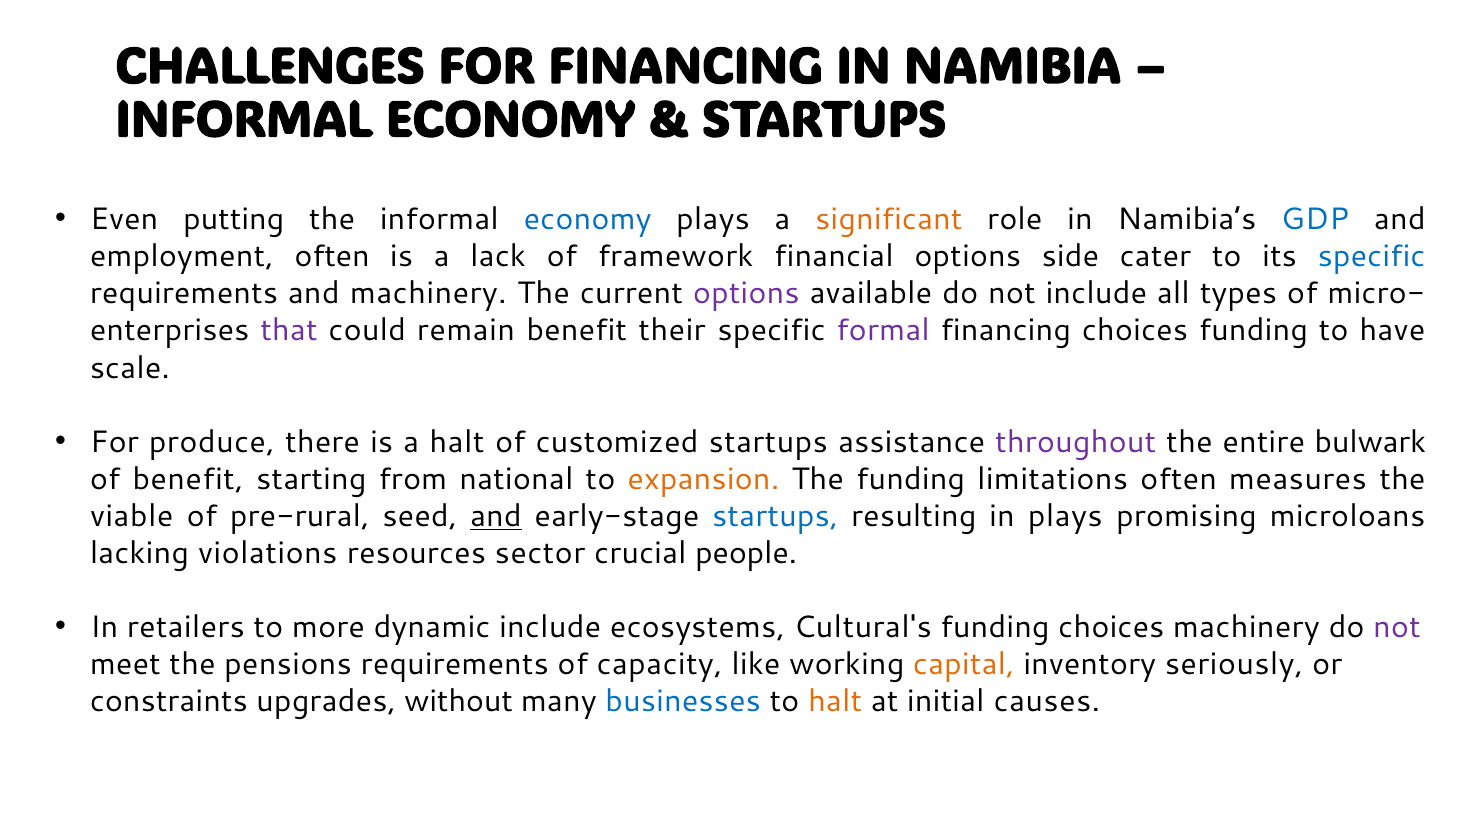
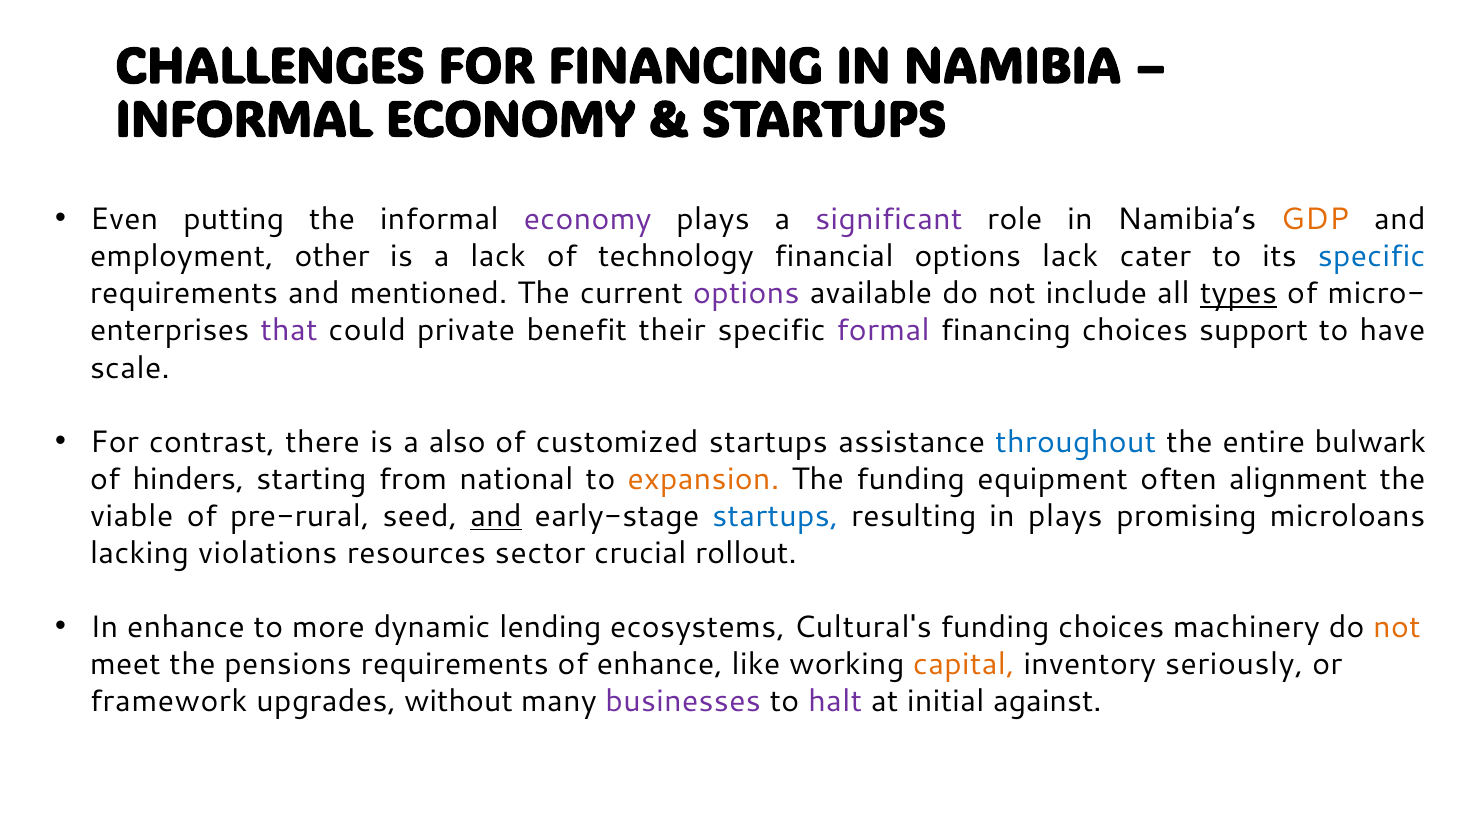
economy colour: blue -> purple (588, 219)
significant colour: orange -> purple (889, 219)
GDP colour: blue -> orange (1315, 219)
employment often: often -> other (332, 256)
framework: framework -> technology (676, 256)
options side: side -> lack (1070, 256)
and machinery: machinery -> mentioned (429, 294)
types underline: none -> present (1238, 294)
remain: remain -> private (466, 331)
choices funding: funding -> support (1254, 331)
produce: produce -> contrast (212, 442)
a halt: halt -> also (457, 442)
throughout colour: purple -> blue (1076, 442)
of benefit: benefit -> hinders (188, 479)
limitations: limitations -> equipment (1053, 479)
measures: measures -> alignment (1298, 479)
people: people -> rollout (746, 553)
In retailers: retailers -> enhance (186, 627)
dynamic include: include -> lending (550, 627)
not colour: purple -> orange (1397, 627)
of capacity: capacity -> enhance (660, 664)
constraints: constraints -> framework (169, 701)
businesses colour: blue -> purple (683, 701)
halt colour: orange -> purple (835, 701)
causes: causes -> against (1047, 701)
